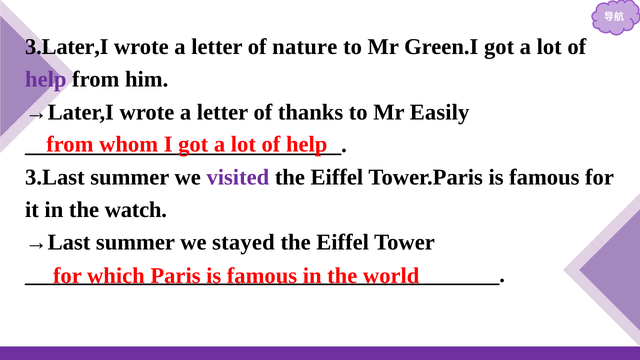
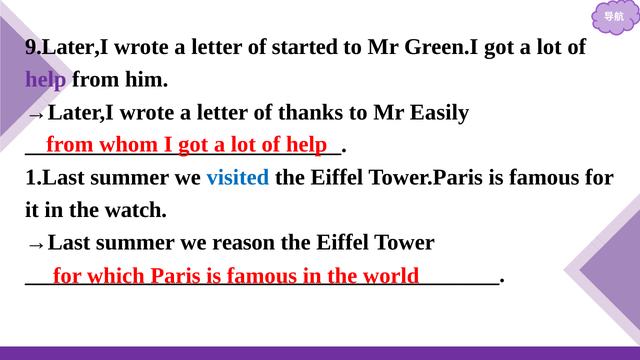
3.Later,I: 3.Later,I -> 9.Later,I (67, 47)
nature: nature -> started (305, 47)
3.Last: 3.Last -> 1.Last (55, 177)
visited colour: purple -> blue (238, 177)
stayed: stayed -> reason (244, 242)
